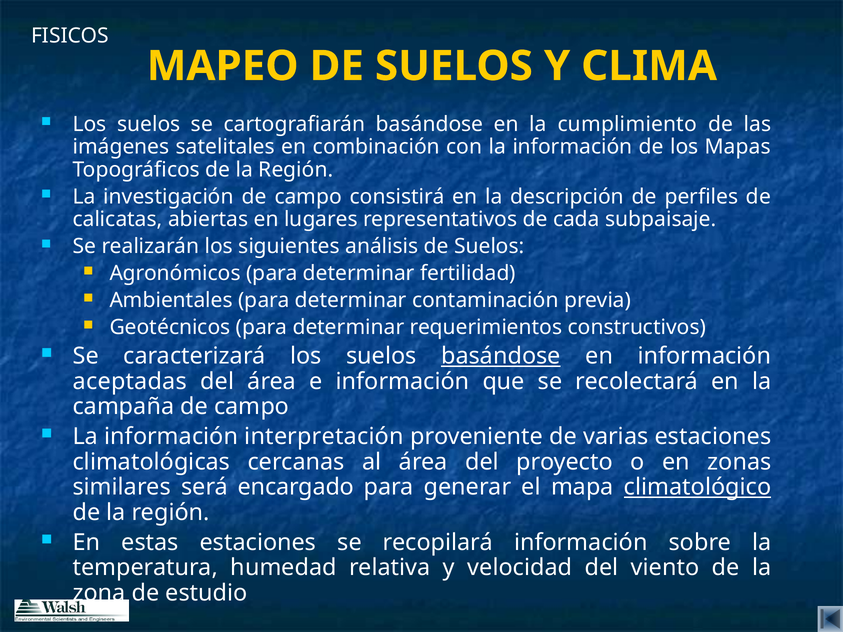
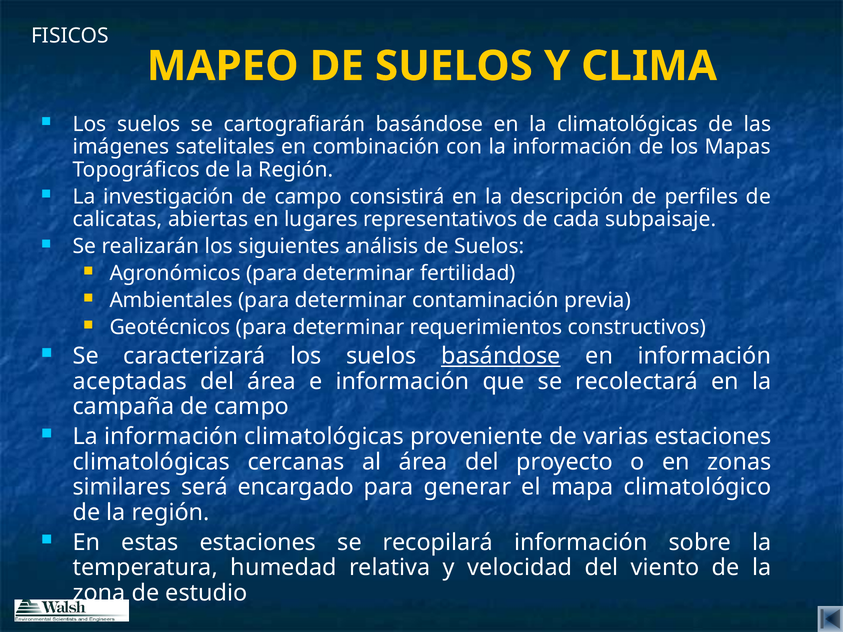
la cumplimiento: cumplimiento -> climatológicas (628, 124)
información interpretación: interpretación -> climatológicas (324, 437)
climatológico underline: present -> none (698, 487)
